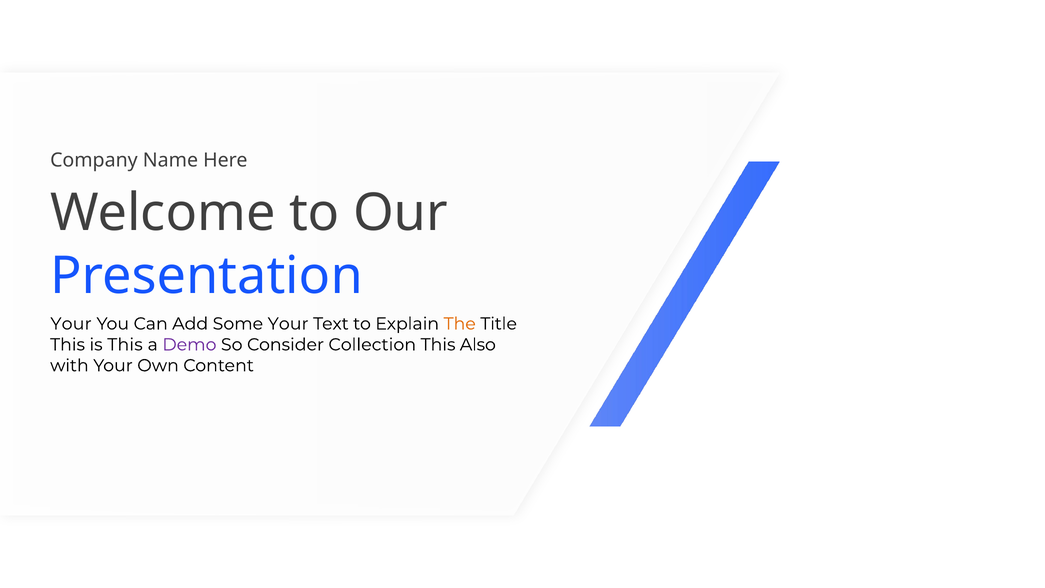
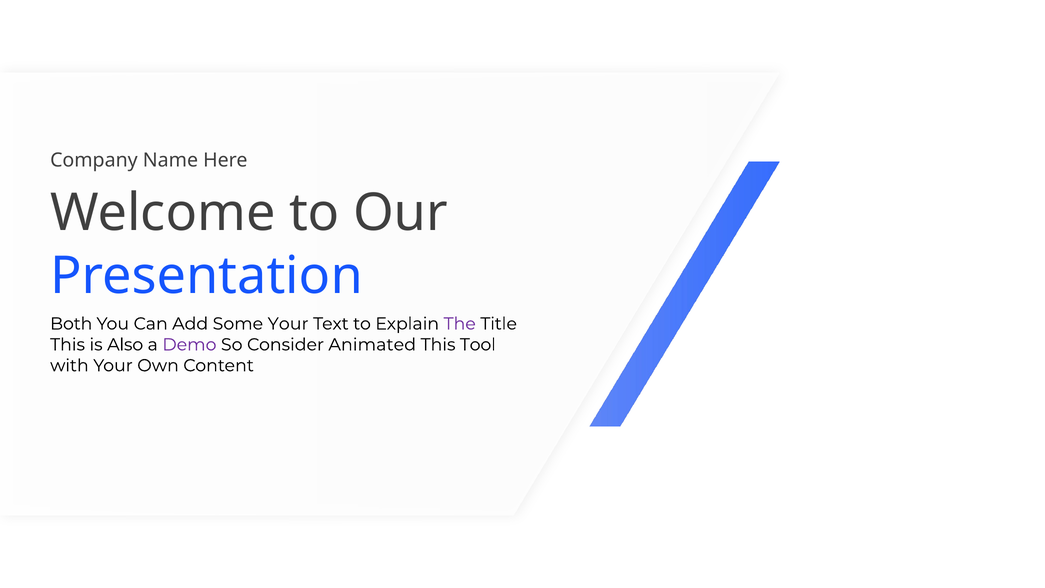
Your: Your -> Both (71, 324)
The colour: orange -> purple (460, 324)
is This: This -> Also (125, 345)
Collection: Collection -> Animated (372, 345)
Also: Also -> Tool (478, 345)
